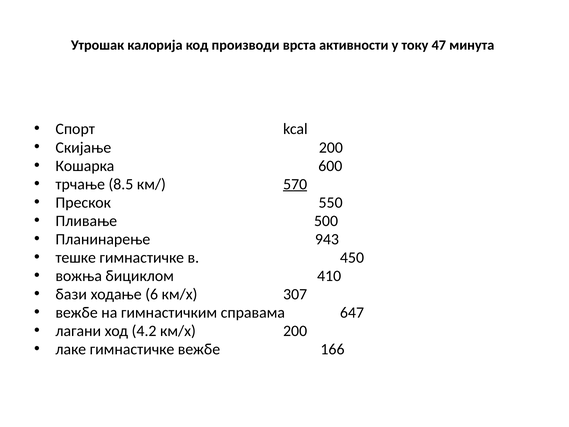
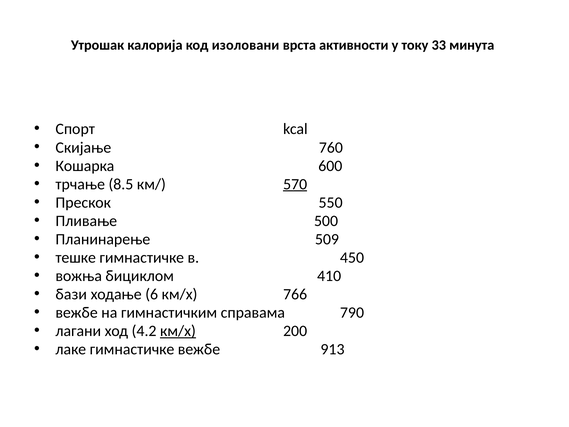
производи: производи -> изоловани (246, 45)
47: 47 -> 33 (439, 45)
Скијање 200: 200 -> 760 (331, 147)
943: 943 -> 509 (327, 239)
307: 307 -> 766 (295, 294)
647: 647 -> 790 (352, 312)
км/х underline: none -> present (178, 331)
166: 166 -> 913 (332, 349)
